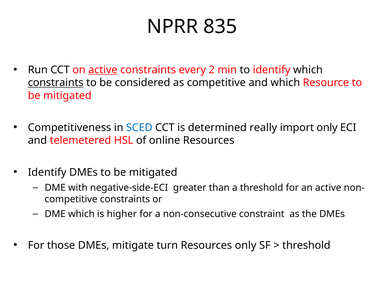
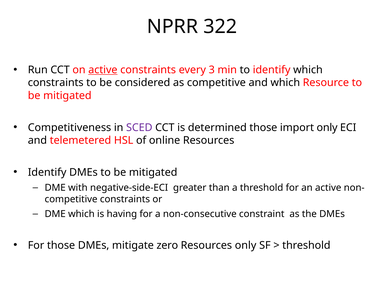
835: 835 -> 322 (220, 27)
2: 2 -> 3 (212, 70)
constraints underline: present -> none (56, 83)
SCED colour: blue -> purple (139, 128)
determined really: really -> those (263, 128)
higher: higher -> having (122, 214)
turn: turn -> zero (167, 245)
